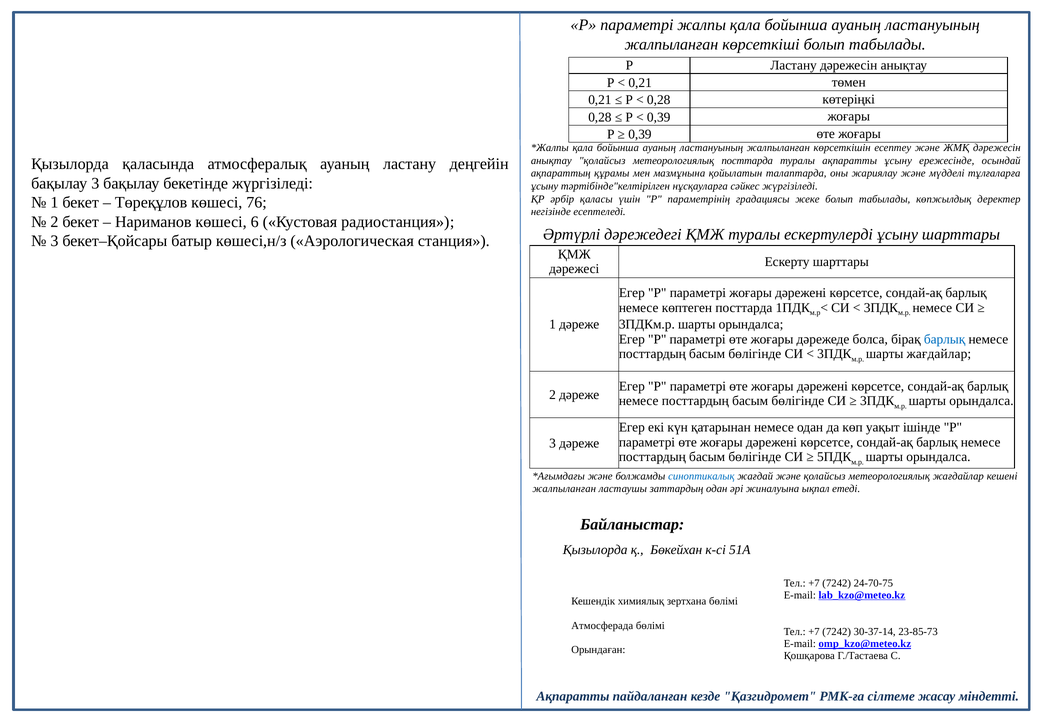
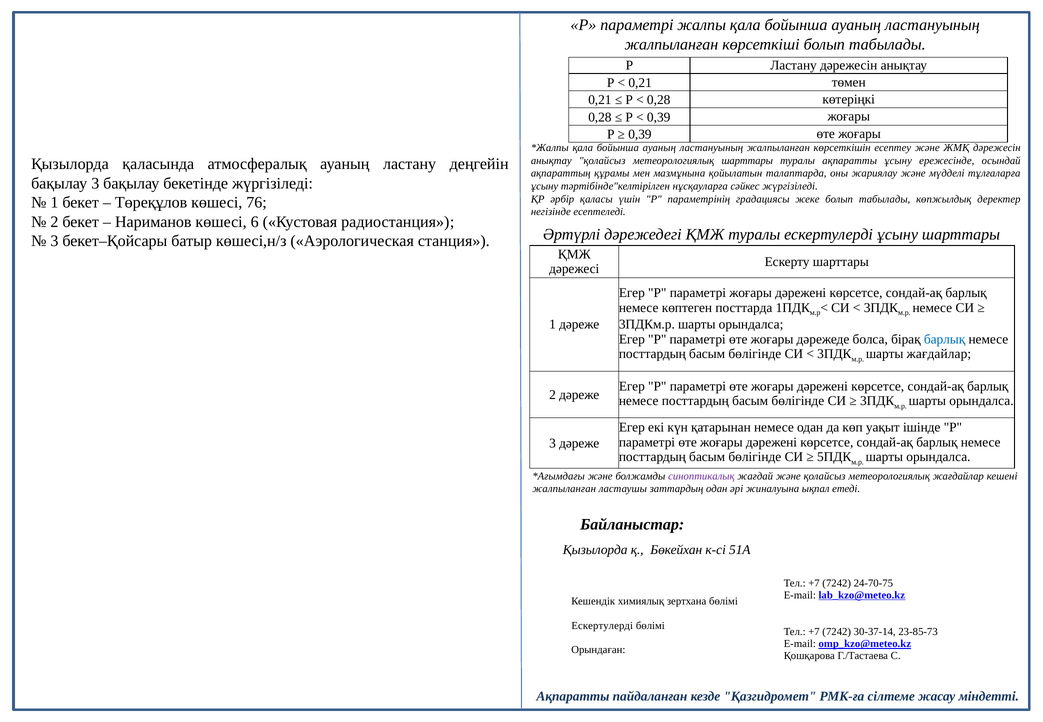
метеорологиялық посттарда: посттарда -> шарттары (747, 161)
синоптикалық colour: blue -> purple (701, 476)
Атмосферада: Атмосферада -> Ескертулерді (602, 626)
